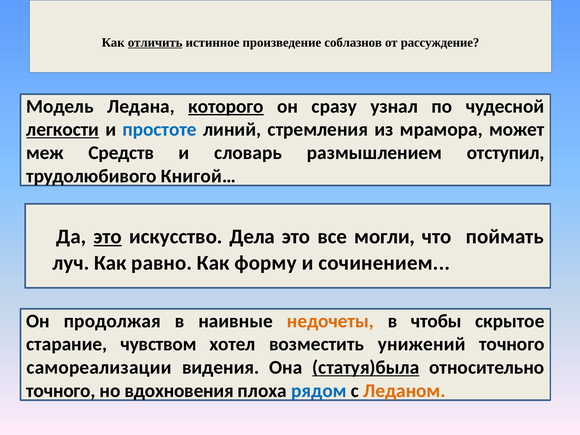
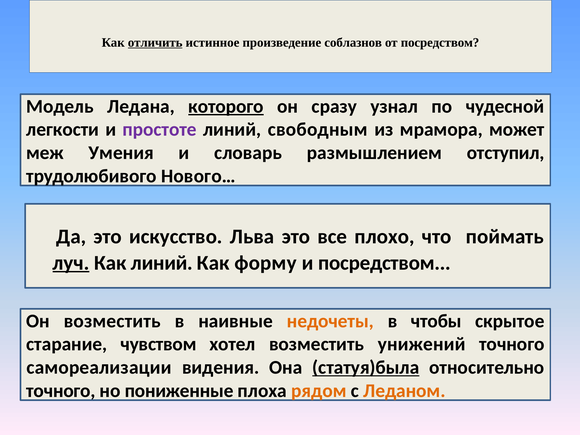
от рассуждение: рассуждение -> посредством (440, 42)
легкости underline: present -> none (63, 130)
простоте colour: blue -> purple (160, 130)
стремления: стремления -> свободным (318, 130)
Средств: Средств -> Умения (121, 153)
Книгой…: Книгой… -> Нового… (198, 176)
это underline: present -> none (108, 237)
Дела: Дела -> Льва (252, 237)
могли: могли -> плохо (384, 237)
луч underline: none -> present (71, 263)
Как равно: равно -> линий (162, 263)
и сочинением: сочинением -> посредством (385, 263)
Он продолжая: продолжая -> возместить (112, 321)
вдохновения: вдохновения -> пониженные (179, 391)
рядом colour: blue -> orange (319, 391)
